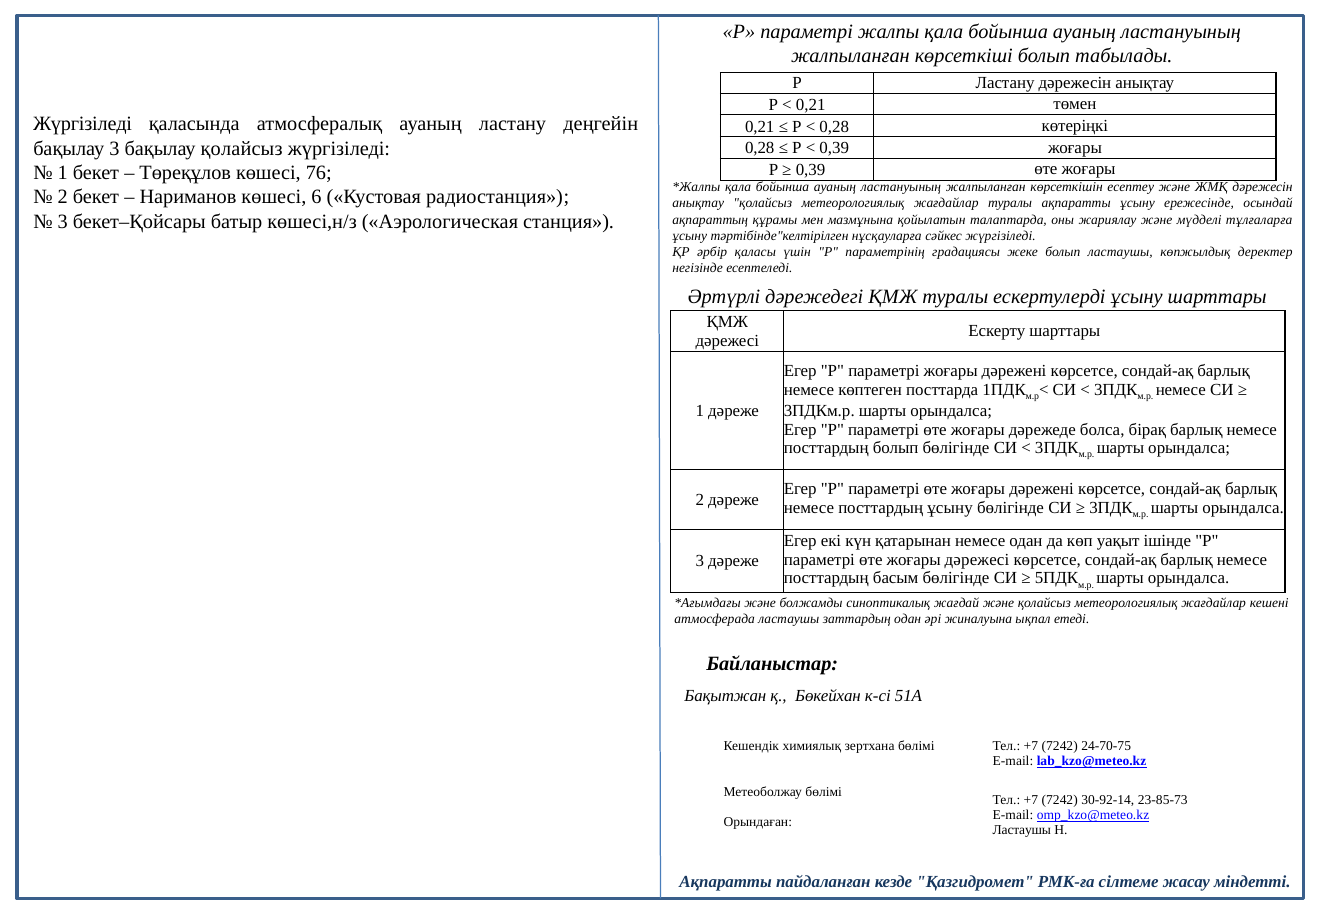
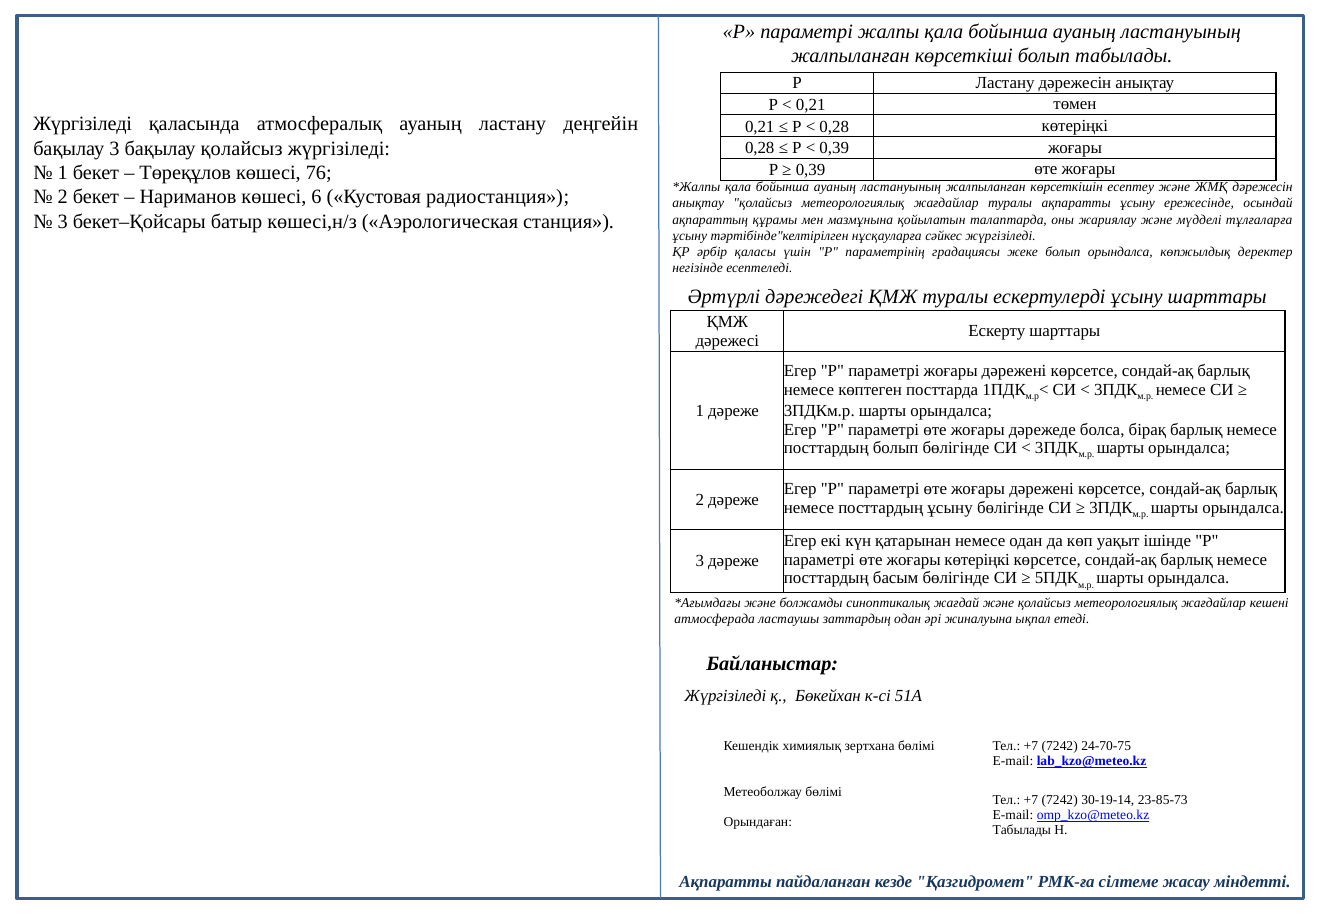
болып ластаушы: ластаушы -> орындалса (1120, 252)
жоғары дәрежесі: дәрежесі -> көтеріңкі (977, 560)
Бақытжан: Бақытжан -> Жүргізіледі (725, 696)
30-92-14: 30-92-14 -> 30-19-14 (1108, 800)
Ластаушы: Ластаушы -> Табылады (1022, 830)
